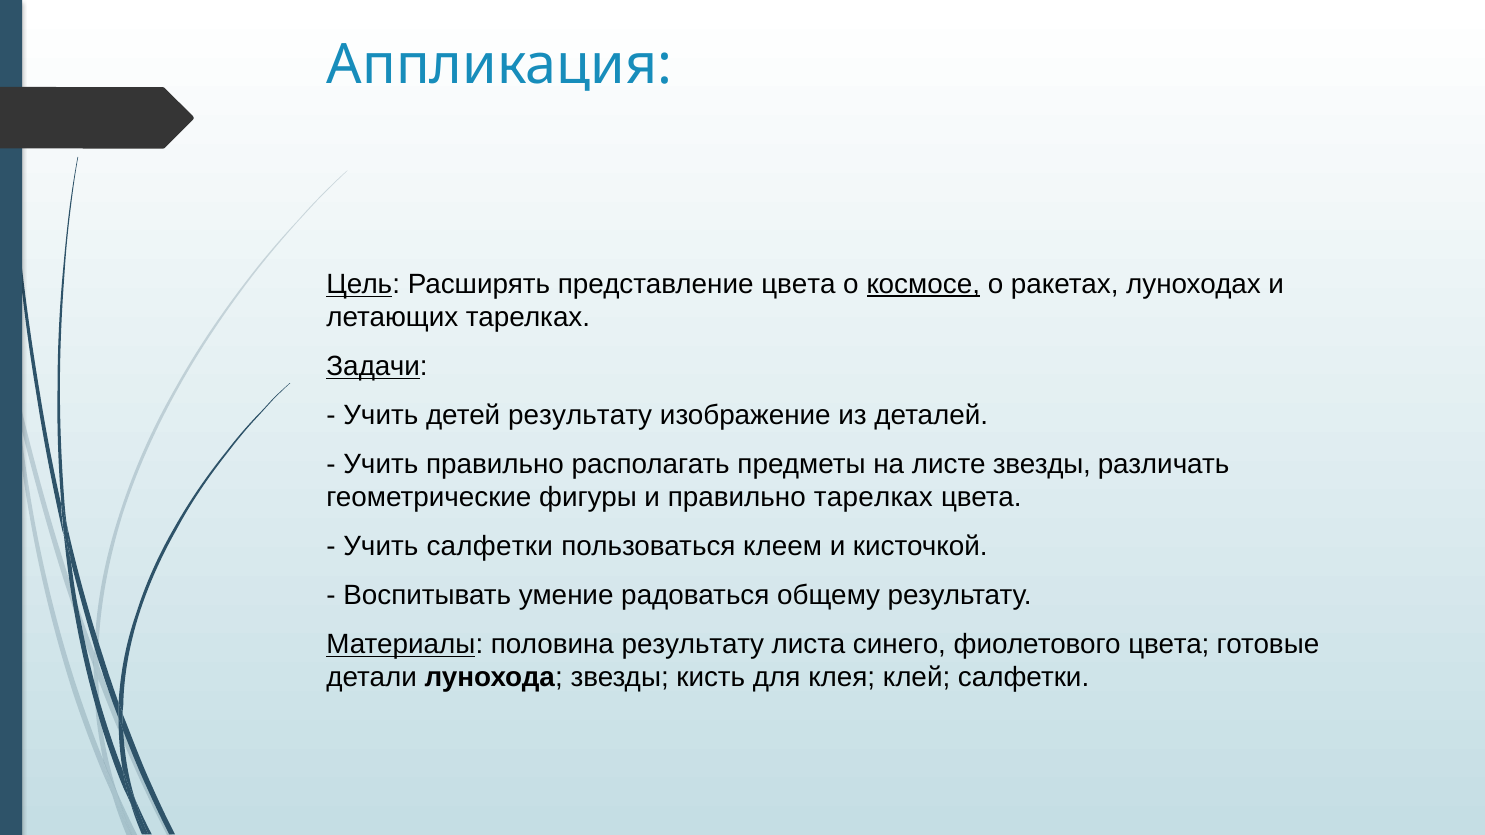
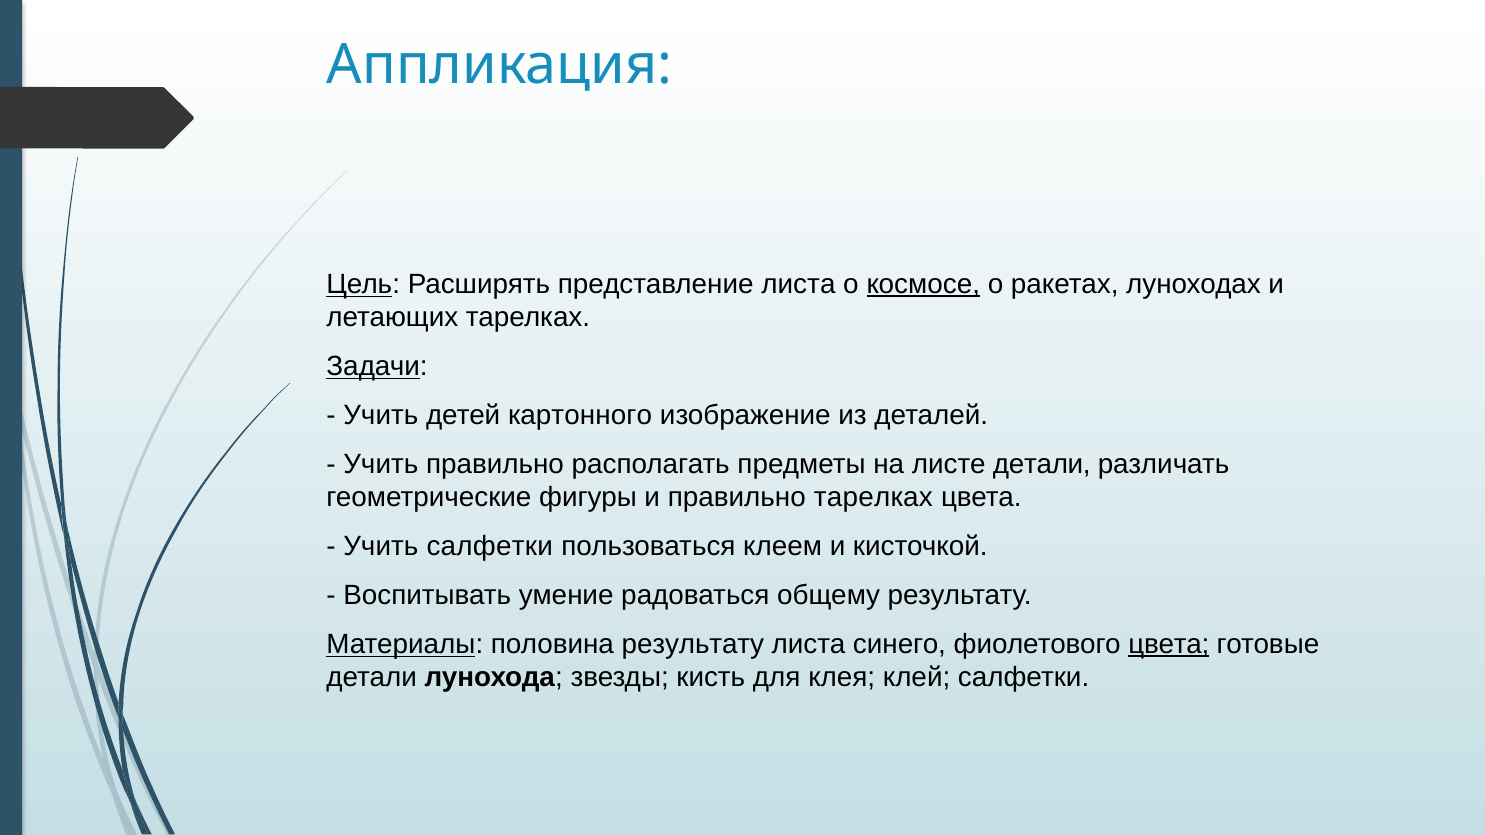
представление цвета: цвета -> листа (798, 284)
детей результату: результату -> картонного (580, 415)
листе звезды: звезды -> детали (1042, 464)
цвета underline: none -> present (1169, 644)
